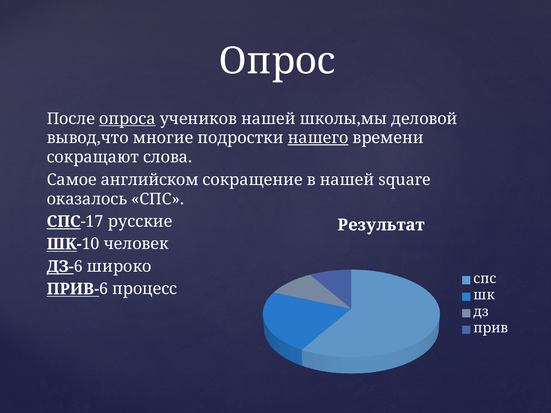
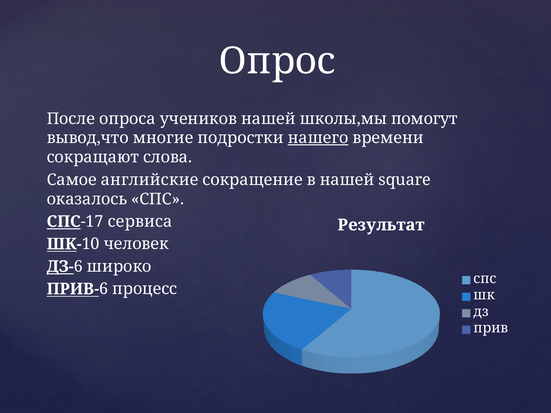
опроса underline: present -> none (127, 119)
деловой: деловой -> помогут (424, 119)
английском: английском -> английские (150, 180)
русские: русские -> сервиса (140, 222)
